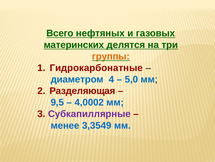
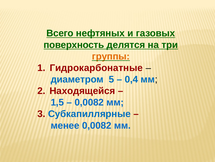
материнских: материнских -> поверхность (74, 45)
4: 4 -> 5 (111, 79)
5,0: 5,0 -> 0,4 (131, 79)
Разделяющая: Разделяющая -> Находящейся (82, 91)
9,5: 9,5 -> 1,5 (57, 102)
4,0002: 4,0002 -> 0,0082 (89, 102)
Субкапиллярные colour: purple -> blue (89, 113)
менее 3,3549: 3,3549 -> 0,0082 (97, 125)
